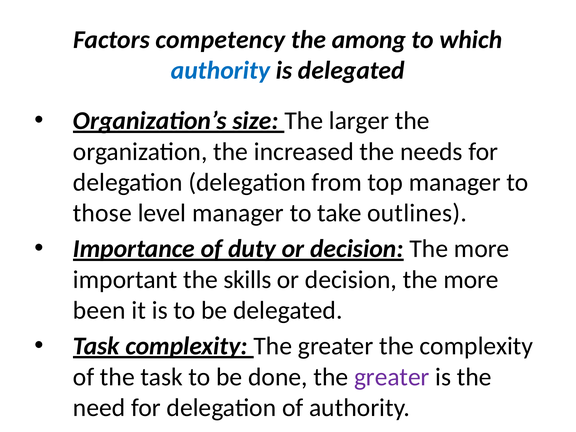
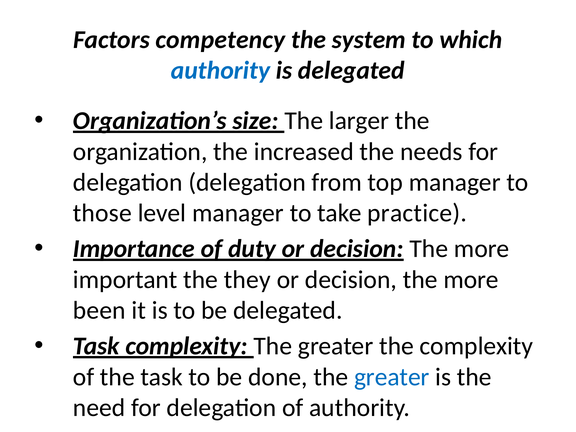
among: among -> system (369, 40)
outlines: outlines -> practice (417, 213)
skills: skills -> they (247, 280)
greater colour: purple -> blue (392, 377)
